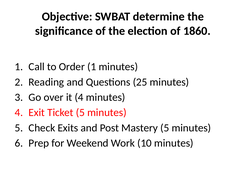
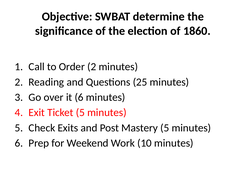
Order 1: 1 -> 2 (92, 67)
it 4: 4 -> 6 (79, 98)
